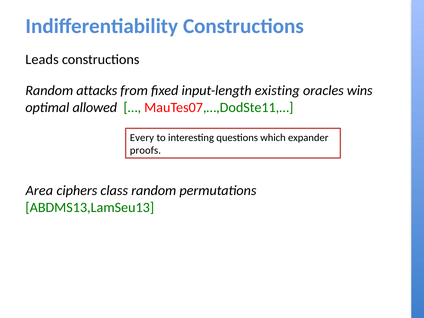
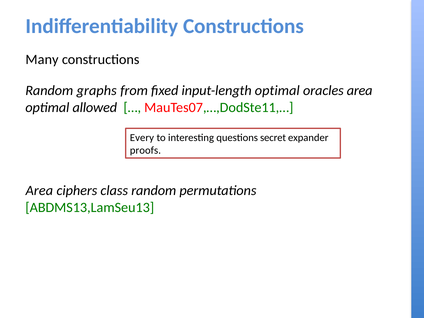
Leads: Leads -> Many (42, 60)
attacks: attacks -> graphs (97, 91)
input-length existing: existing -> optimal (277, 91)
oracles wins: wins -> area (360, 91)
which: which -> secret (273, 138)
